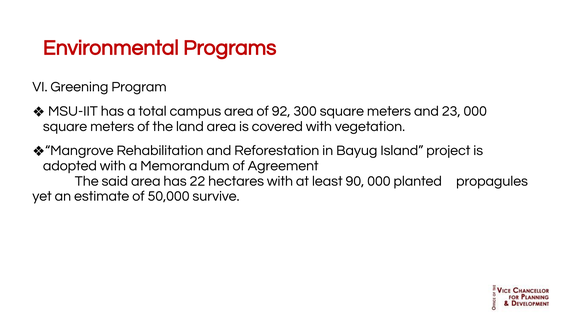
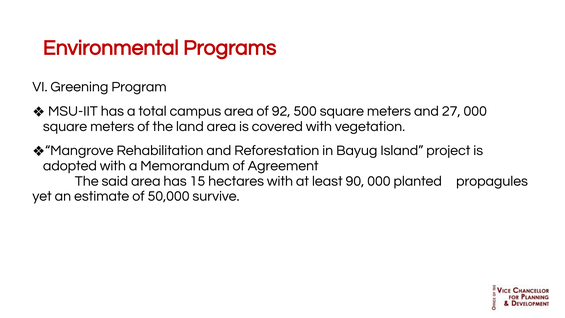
300: 300 -> 500 (305, 111)
23: 23 -> 27 (451, 111)
22: 22 -> 15 (197, 181)
